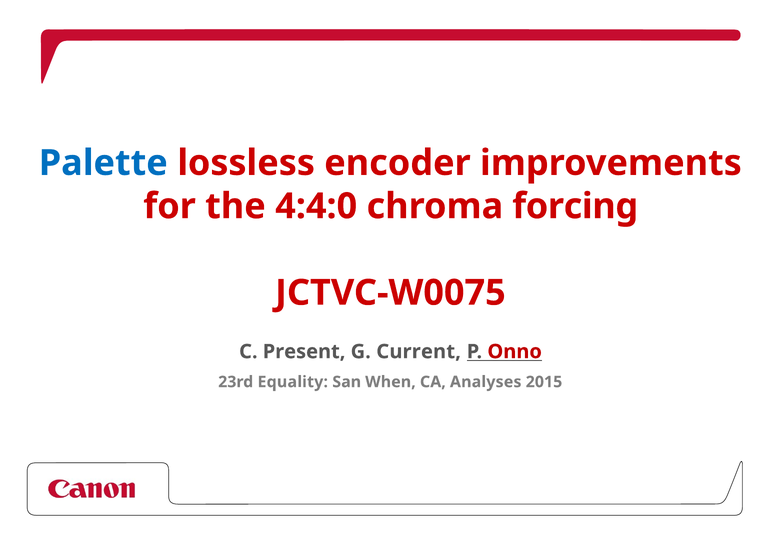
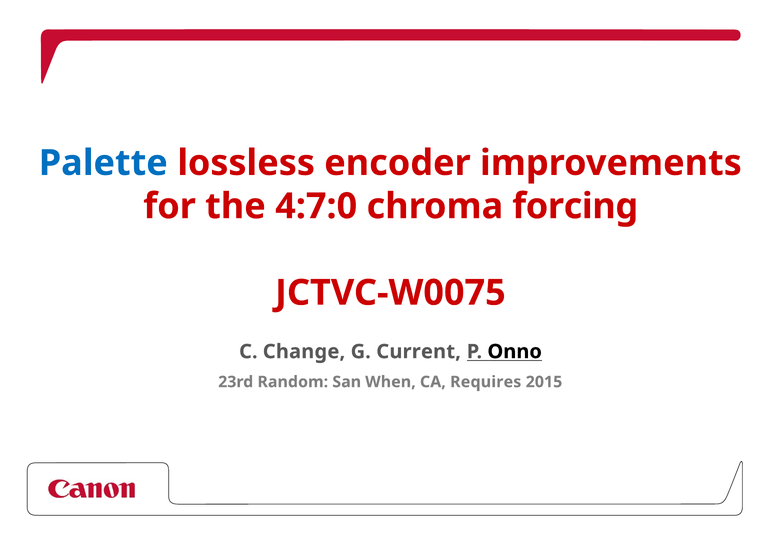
4:4:0: 4:4:0 -> 4:7:0 (316, 206)
Present: Present -> Change (304, 351)
Onno colour: red -> black (515, 351)
Equality: Equality -> Random (293, 382)
Analyses: Analyses -> Requires (486, 382)
